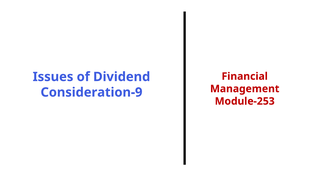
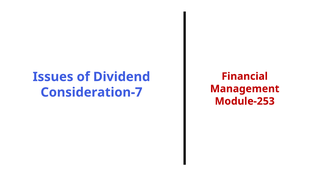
Consideration-9: Consideration-9 -> Consideration-7 (91, 92)
